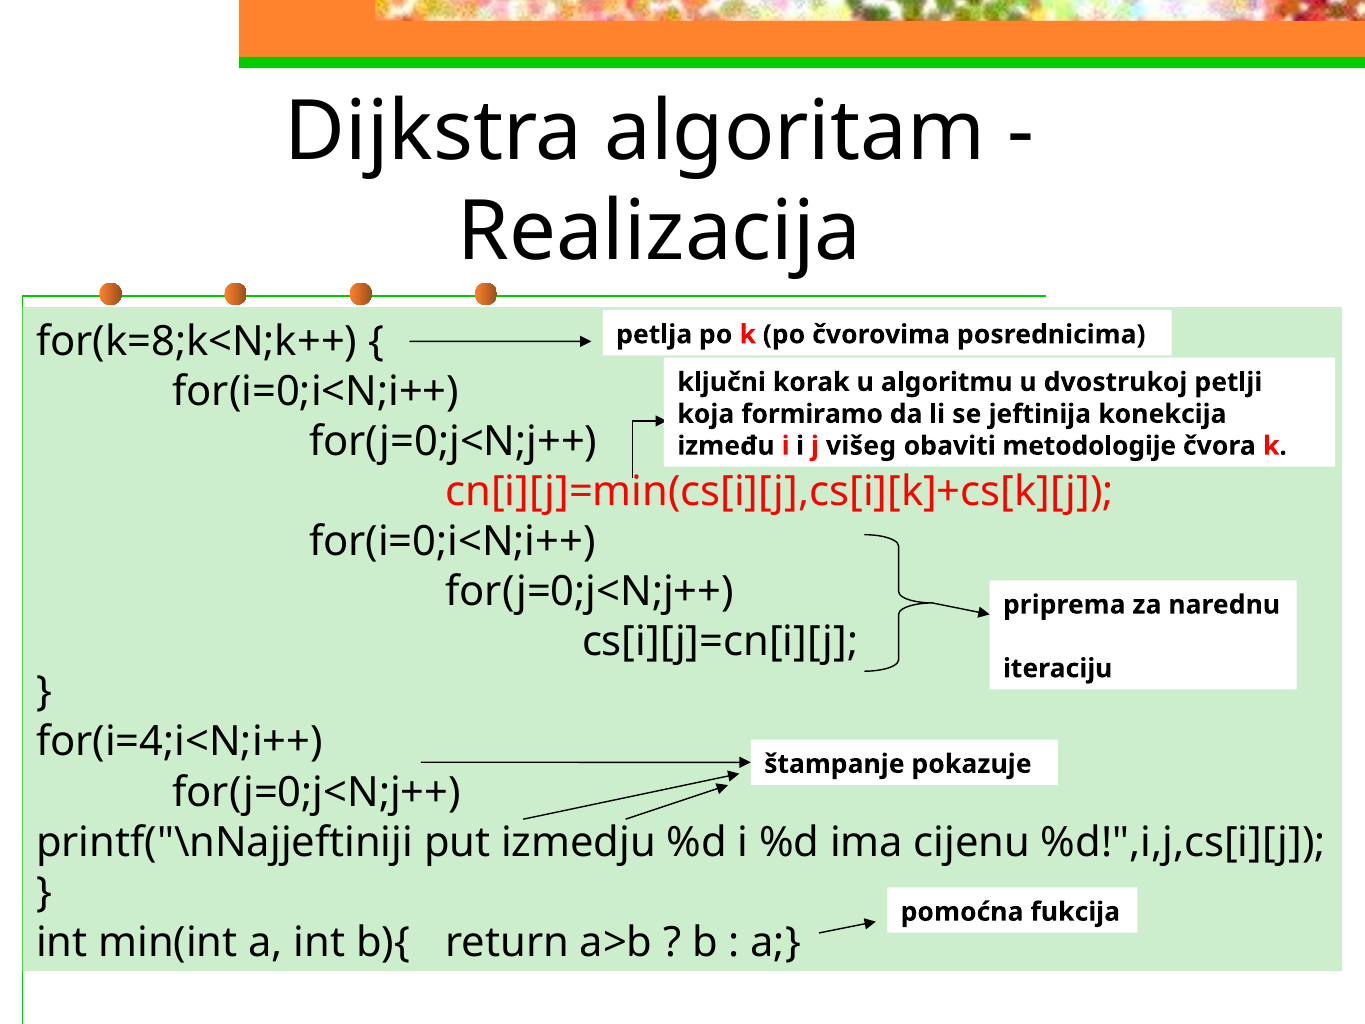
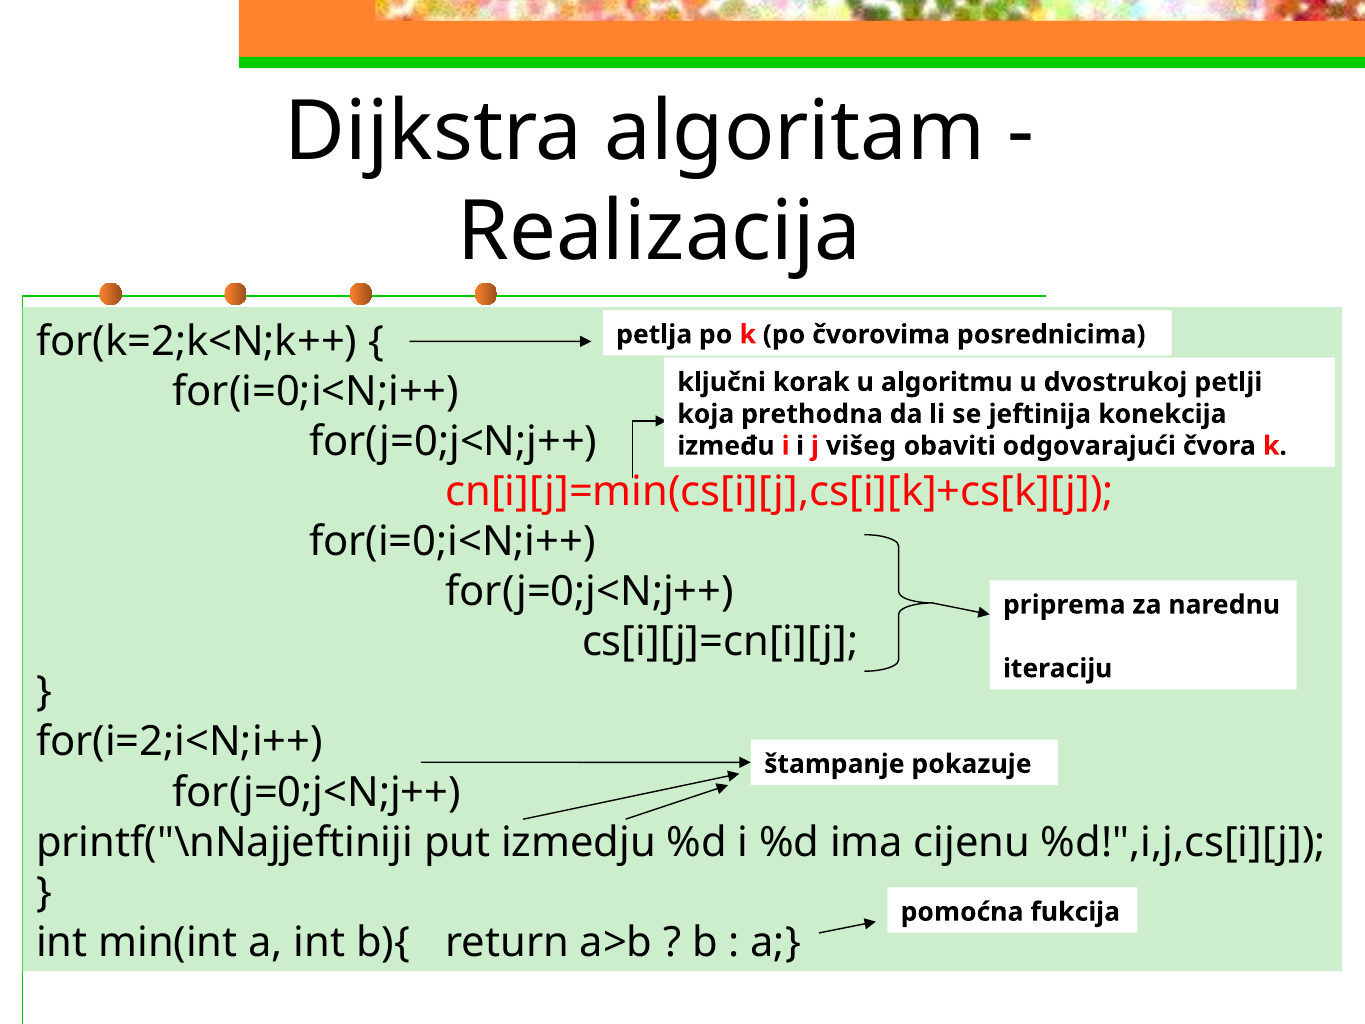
for(k=8;k<N;k++: for(k=8;k<N;k++ -> for(k=2;k<N;k++ (197, 342)
formiramo: formiramo -> prethodna (812, 414)
metodologije: metodologije -> odgovarajući (1089, 446)
for(i=4;i<N;i++: for(i=4;i<N;i++ -> for(i=2;i<N;i++ (180, 742)
